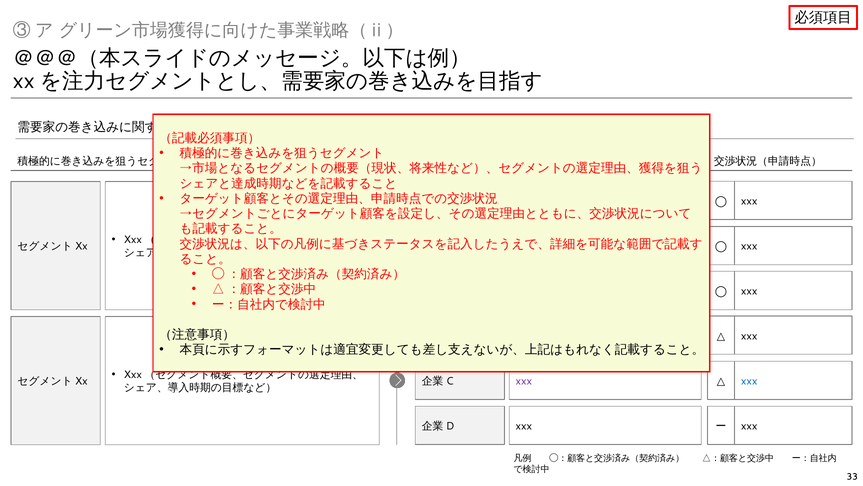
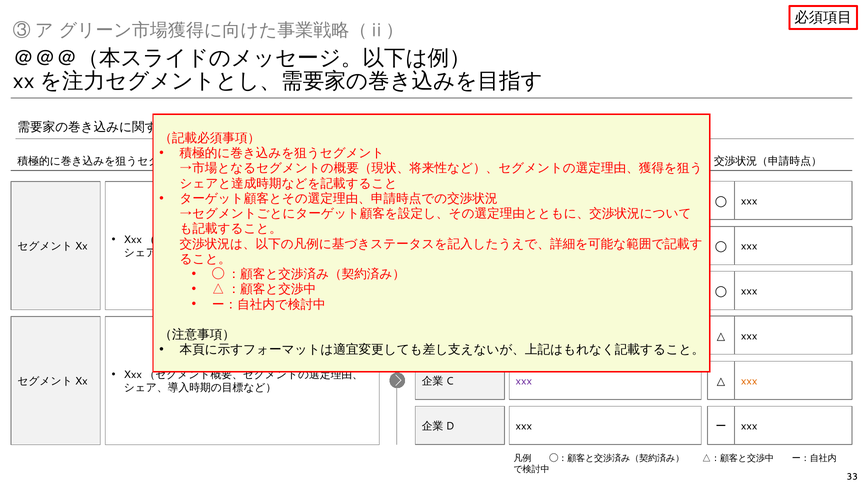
xxx colour: blue -> orange (749, 381)
